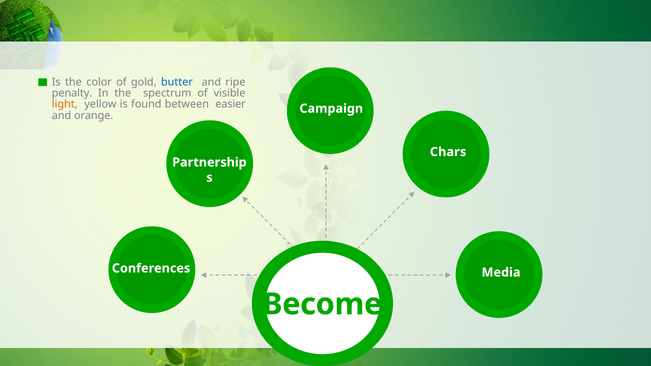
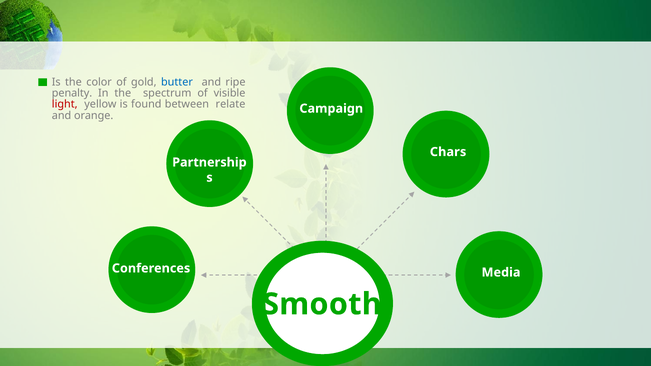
light colour: orange -> red (65, 104)
easier: easier -> relate (231, 104)
Become: Become -> Smooth (322, 304)
